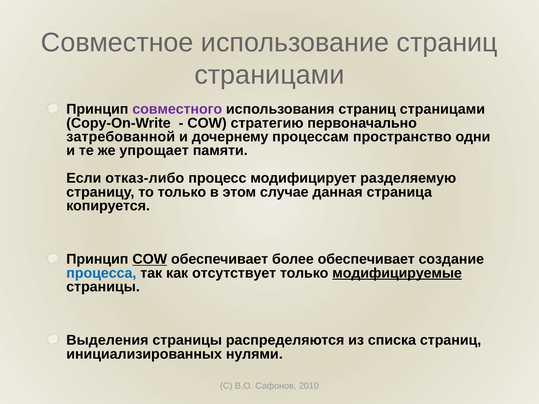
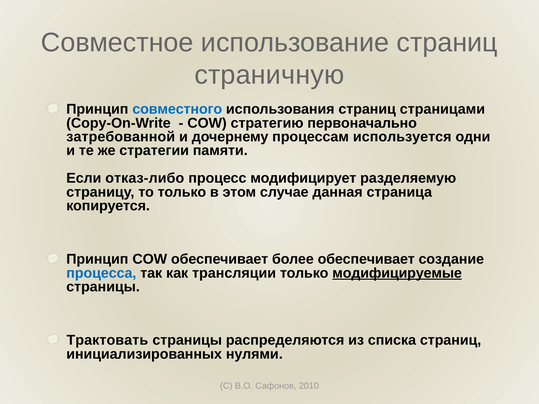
страницами: страницами -> страничную (269, 75)
совместного colour: purple -> blue (177, 109)
пространство: пространство -> используется (402, 137)
упрощает: упрощает -> стратегии (154, 151)
COW underline: present -> none (150, 259)
отсутствует: отсутствует -> трансляции (234, 273)
Выделения: Выделения -> Трактовать (107, 340)
